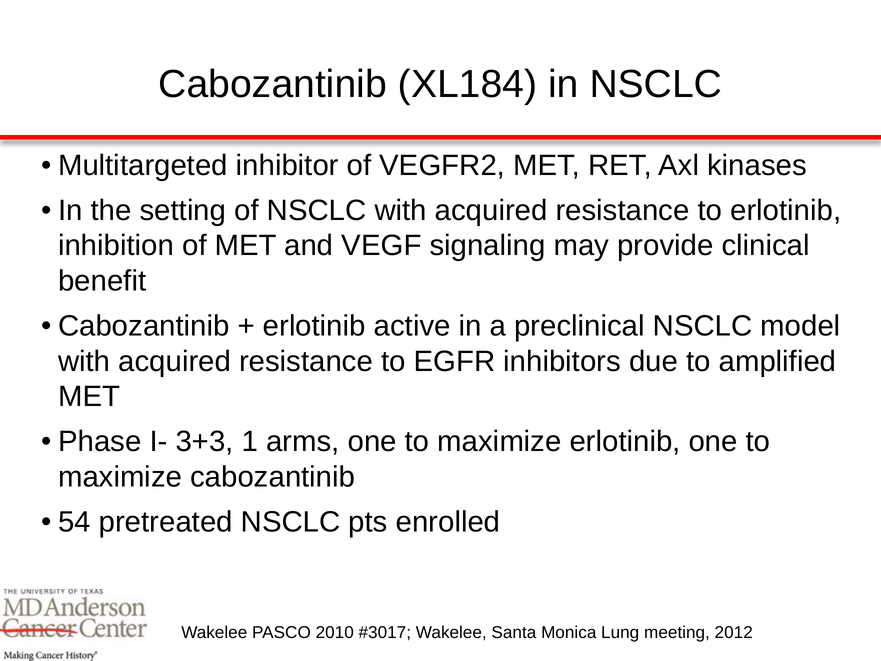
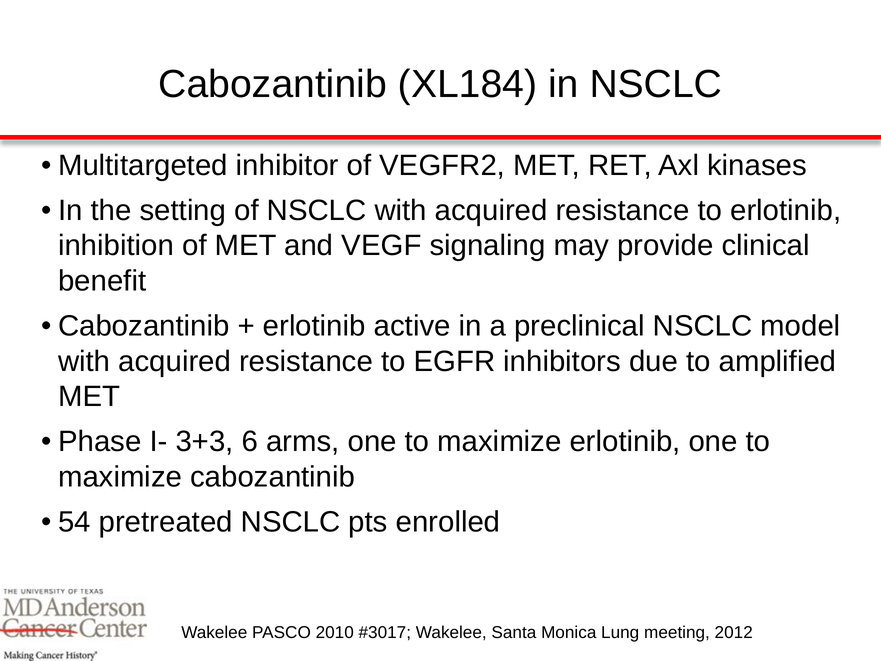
1: 1 -> 6 (250, 441)
